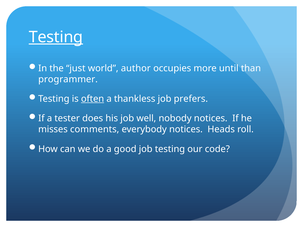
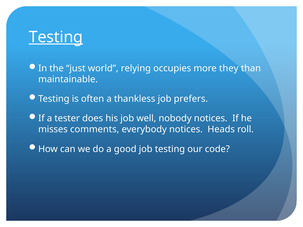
author: author -> relying (136, 68)
until: until -> they (229, 68)
programmer: programmer -> maintainable (68, 79)
often underline: present -> none (93, 99)
